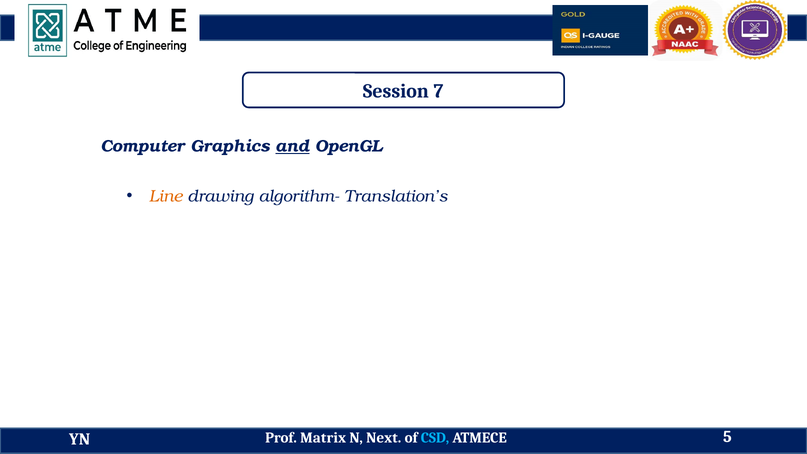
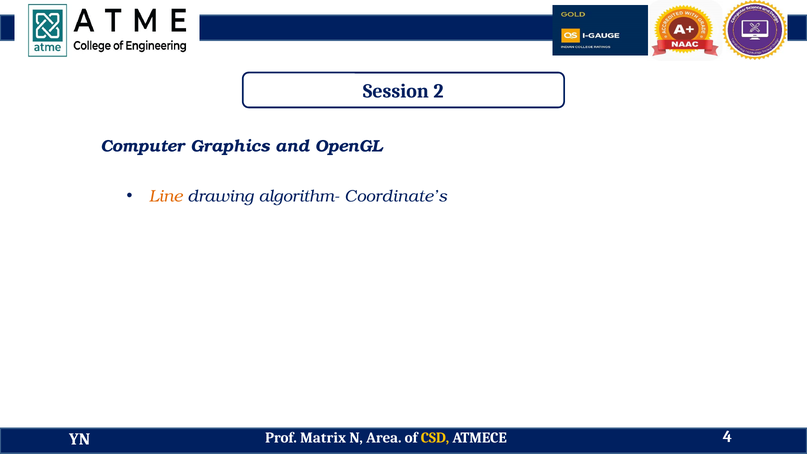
7: 7 -> 2 (438, 91)
and underline: present -> none (292, 146)
Translation’s: Translation’s -> Coordinate’s (396, 196)
Next: Next -> Area (384, 438)
CSD colour: light blue -> yellow (435, 438)
5: 5 -> 4 (727, 437)
